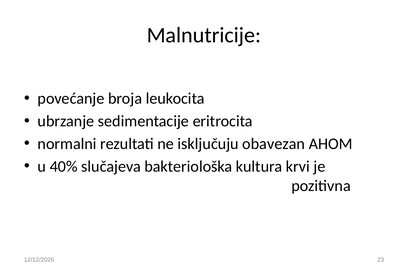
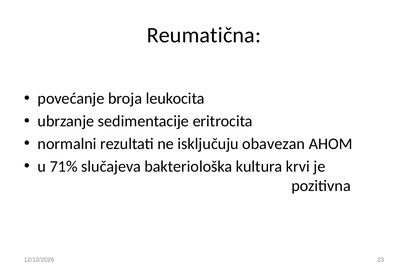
Malnutricije: Malnutricije -> Reumatična (204, 35)
40%: 40% -> 71% (64, 166)
